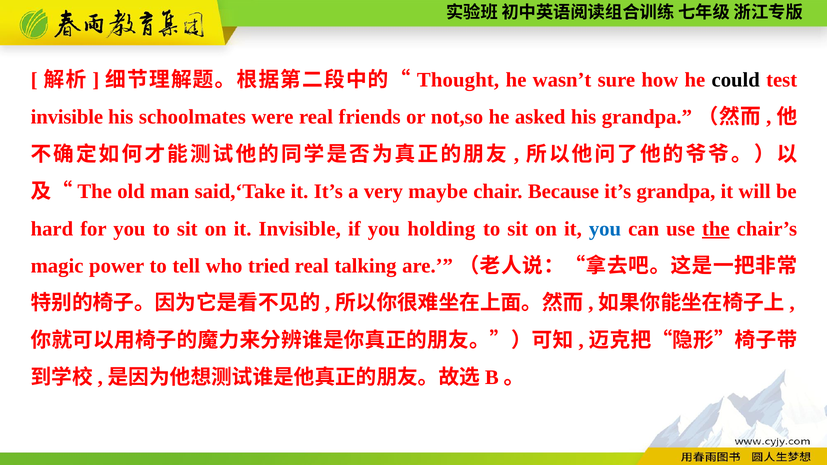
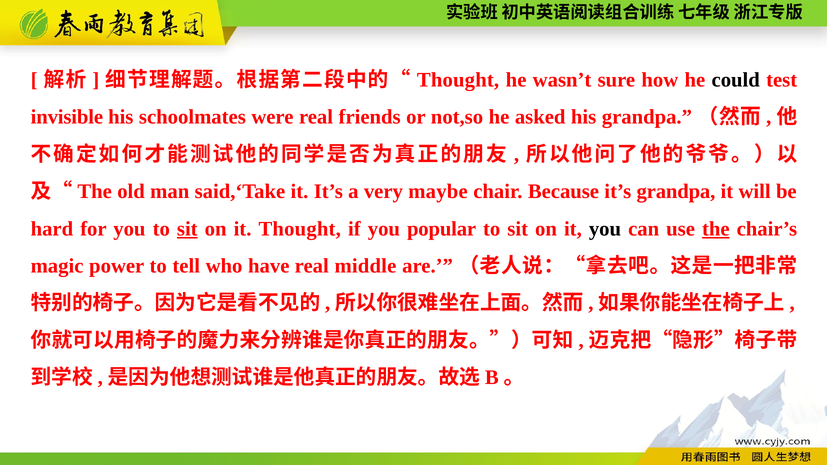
sit underline: none -> present (187, 229)
it Invisible: Invisible -> Thought (300, 229)
holding: holding -> popular (442, 229)
you colour: blue -> black (605, 229)
tried: tried -> have (269, 266)
talking: talking -> middle (365, 266)
